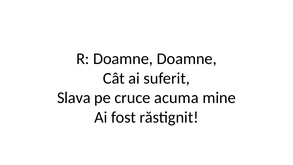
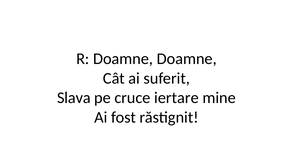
acuma: acuma -> iertare (176, 98)
